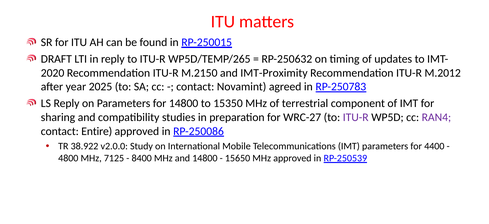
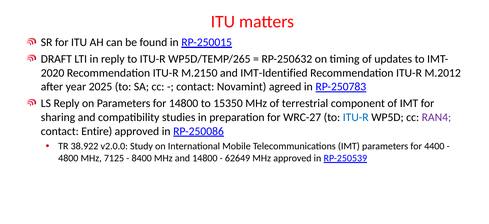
IMT-Proximity: IMT-Proximity -> IMT-Identified (274, 73)
ITU-R colour: purple -> blue (356, 117)
15650: 15650 -> 62649 (238, 158)
